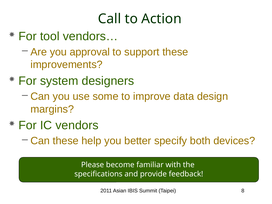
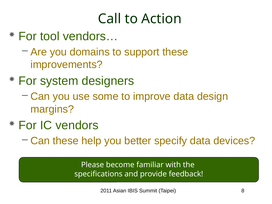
approval: approval -> domains (90, 52)
specify both: both -> data (200, 141)
